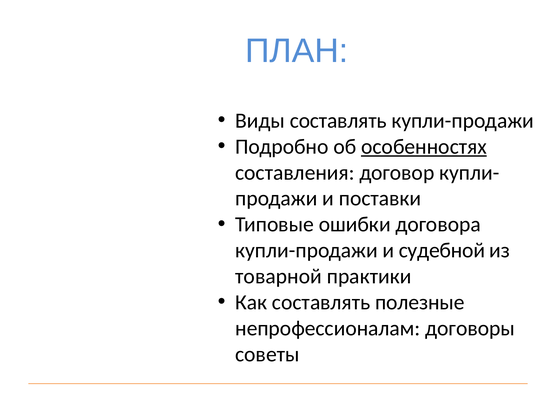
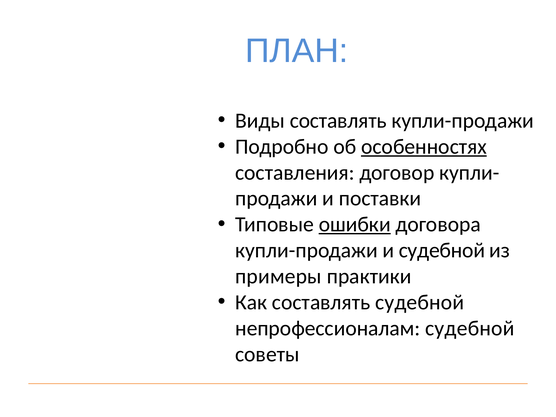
ошибки underline: none -> present (355, 224)
товарной: товарной -> примеры (278, 276)
составлять полезные: полезные -> судебной (420, 302)
непрофессионалам договоры: договоры -> судебной (470, 328)
